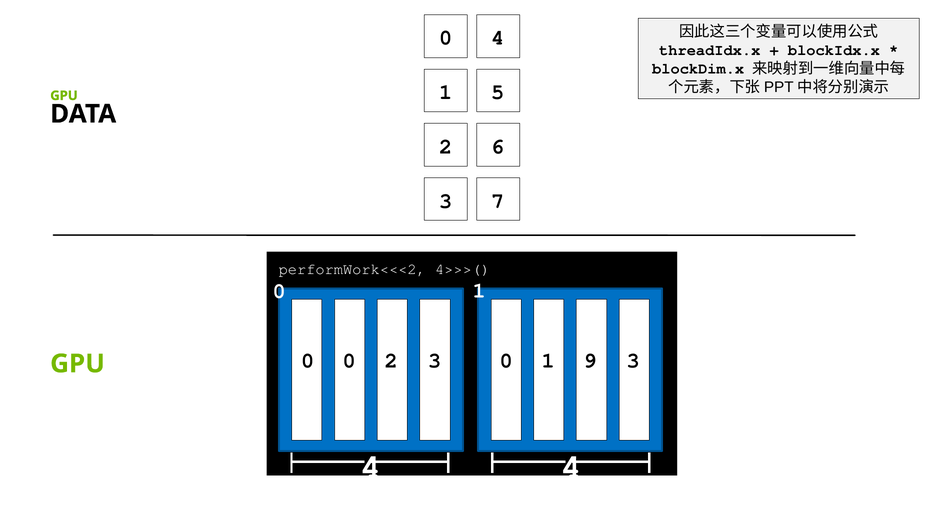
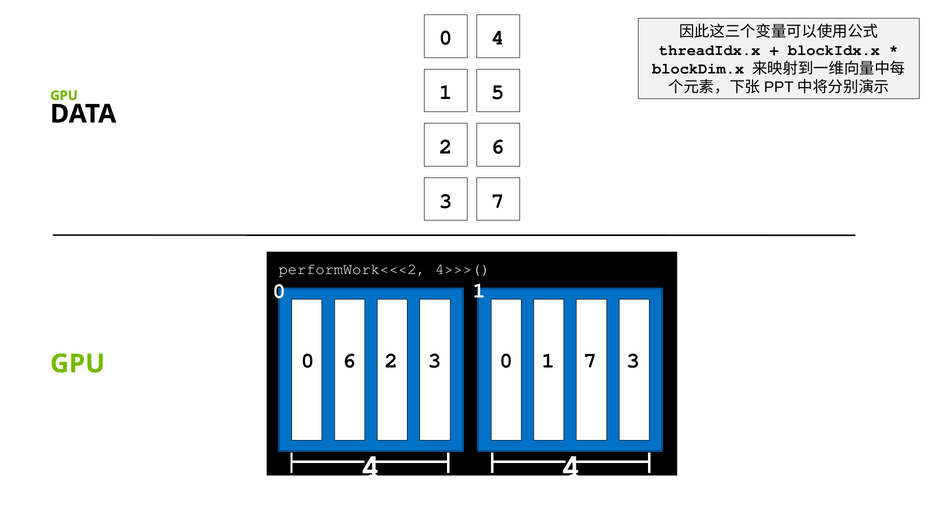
0 0: 0 -> 6 (349, 361)
1 9: 9 -> 7 (590, 360)
